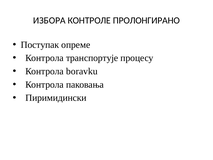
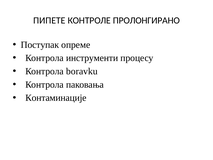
ИЗБОРА: ИЗБОРА -> ПИПЕТЕ (49, 20)
транспортује: транспортује -> инструменти (92, 58)
Пиримидински: Пиримидински -> Контаминације (56, 98)
